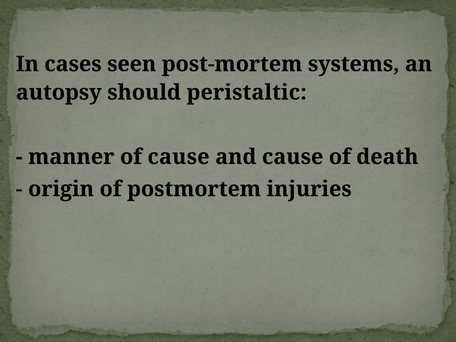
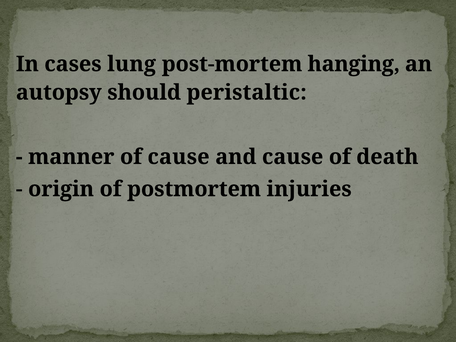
seen: seen -> lung (132, 64)
systems: systems -> hanging (354, 64)
